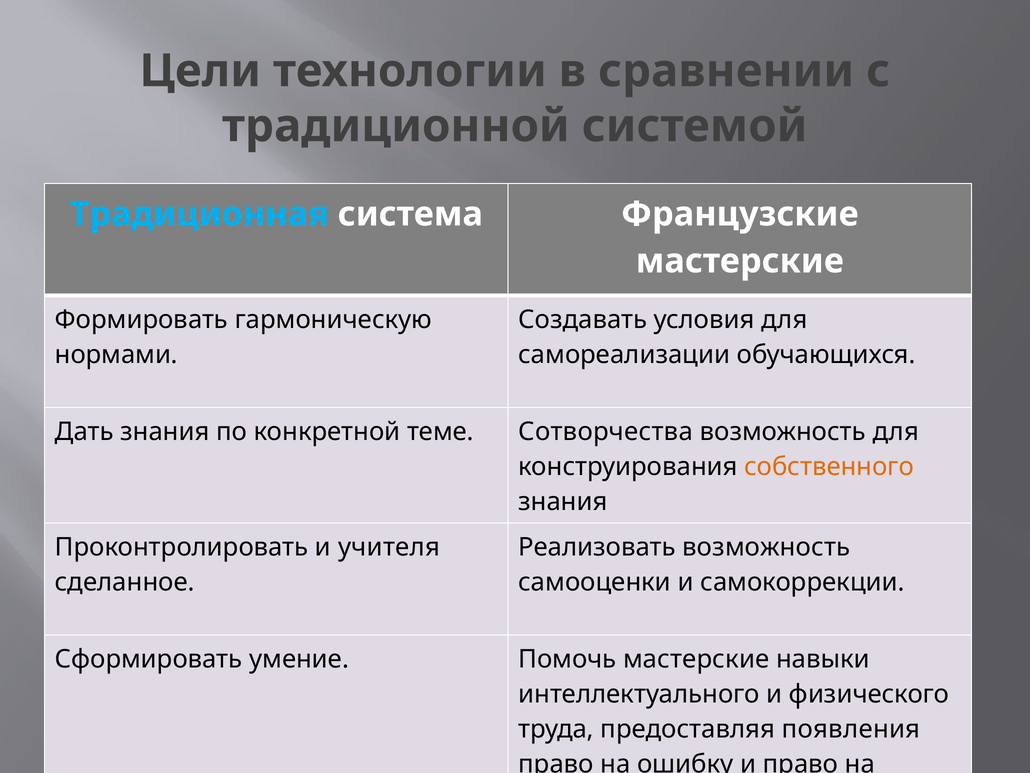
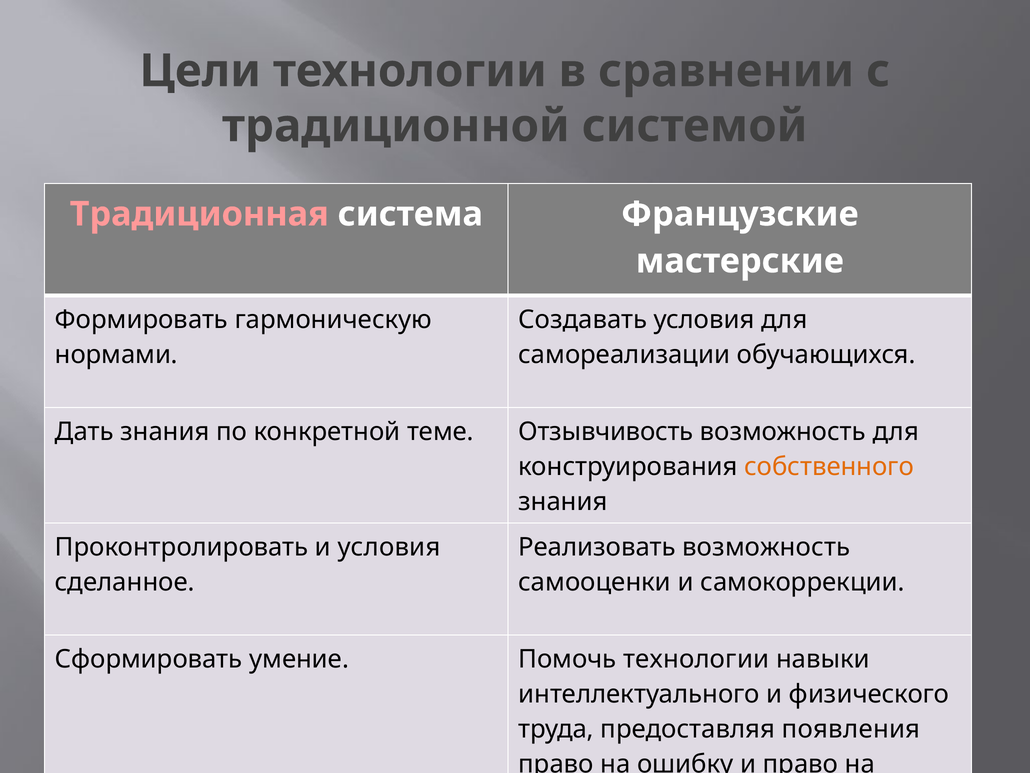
Традиционная colour: light blue -> pink (199, 214)
Сотворчества: Сотворчества -> Отзывчивость (606, 431)
и учителя: учителя -> условия (389, 547)
Помочь мастерские: мастерские -> технологии (696, 659)
